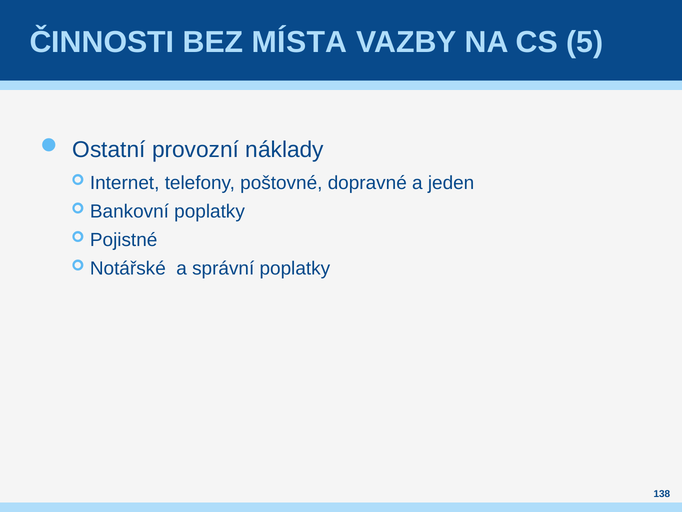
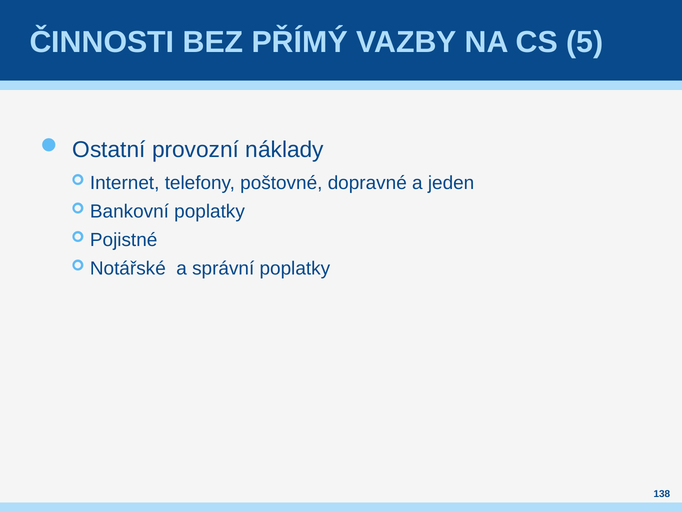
MÍSTA: MÍSTA -> PŘÍMÝ (300, 42)
